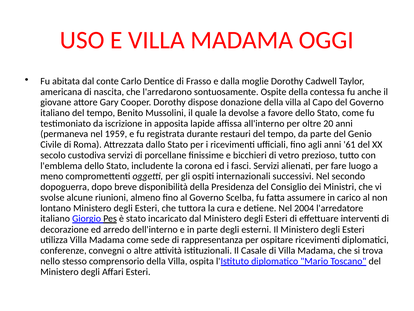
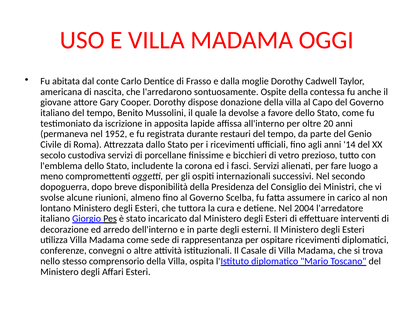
1959: 1959 -> 1952 (116, 134)
61: 61 -> 14 (349, 144)
